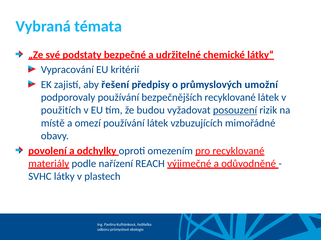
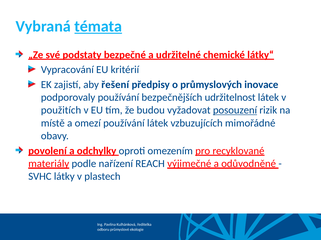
témata underline: none -> present (98, 26)
umožní: umožní -> inovace (261, 85)
bezpečnějších recyklované: recyklované -> udržitelnost (230, 98)
